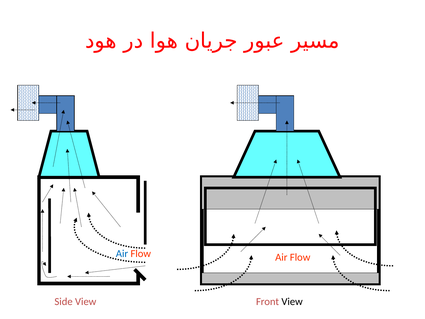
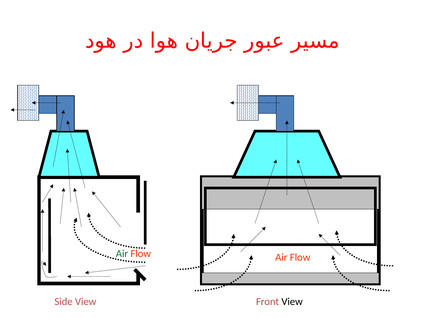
Air colour: blue -> green (122, 254)
